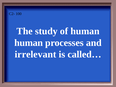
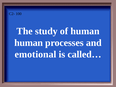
irrelevant: irrelevant -> emotional (35, 54)
